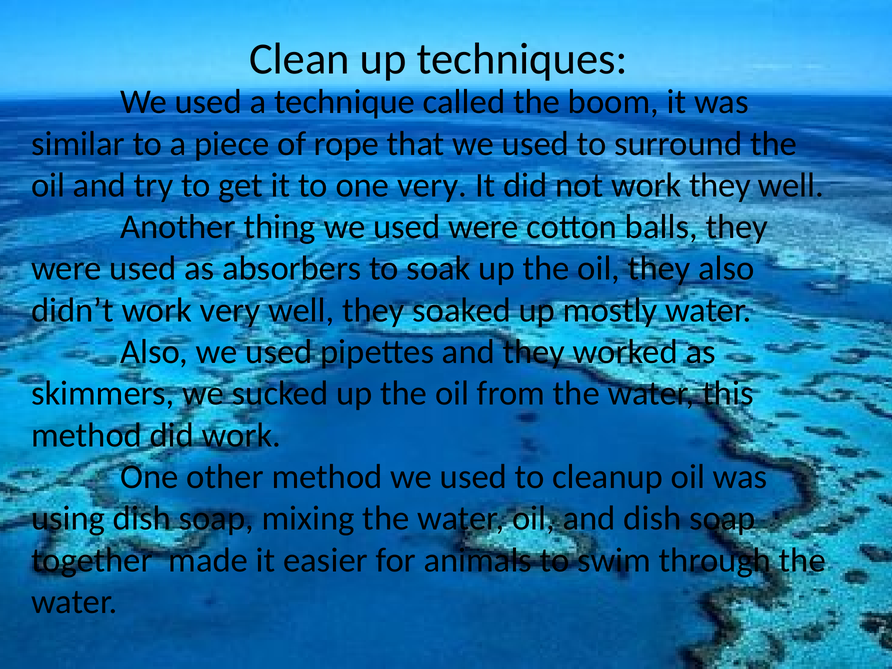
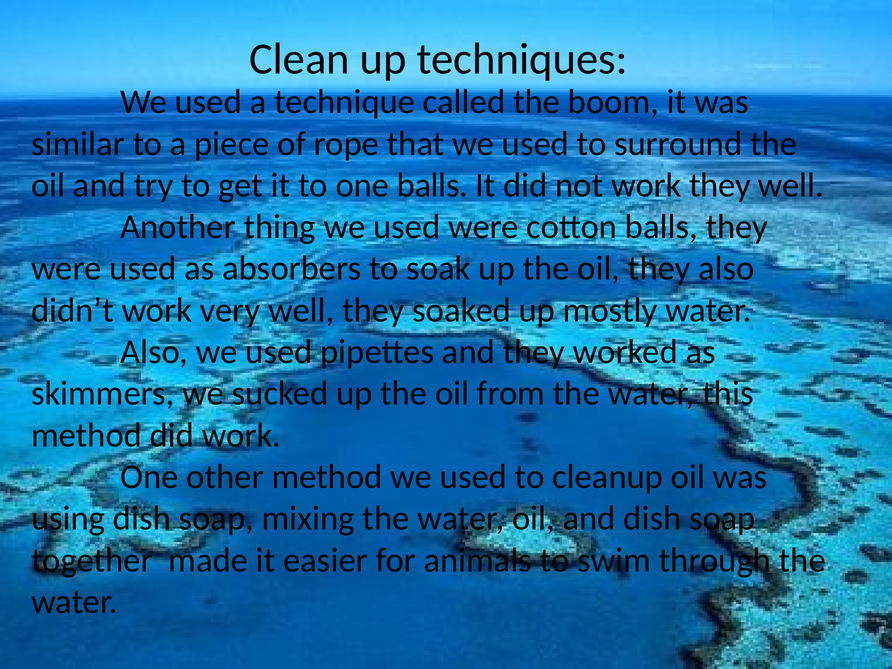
one very: very -> balls (432, 185)
